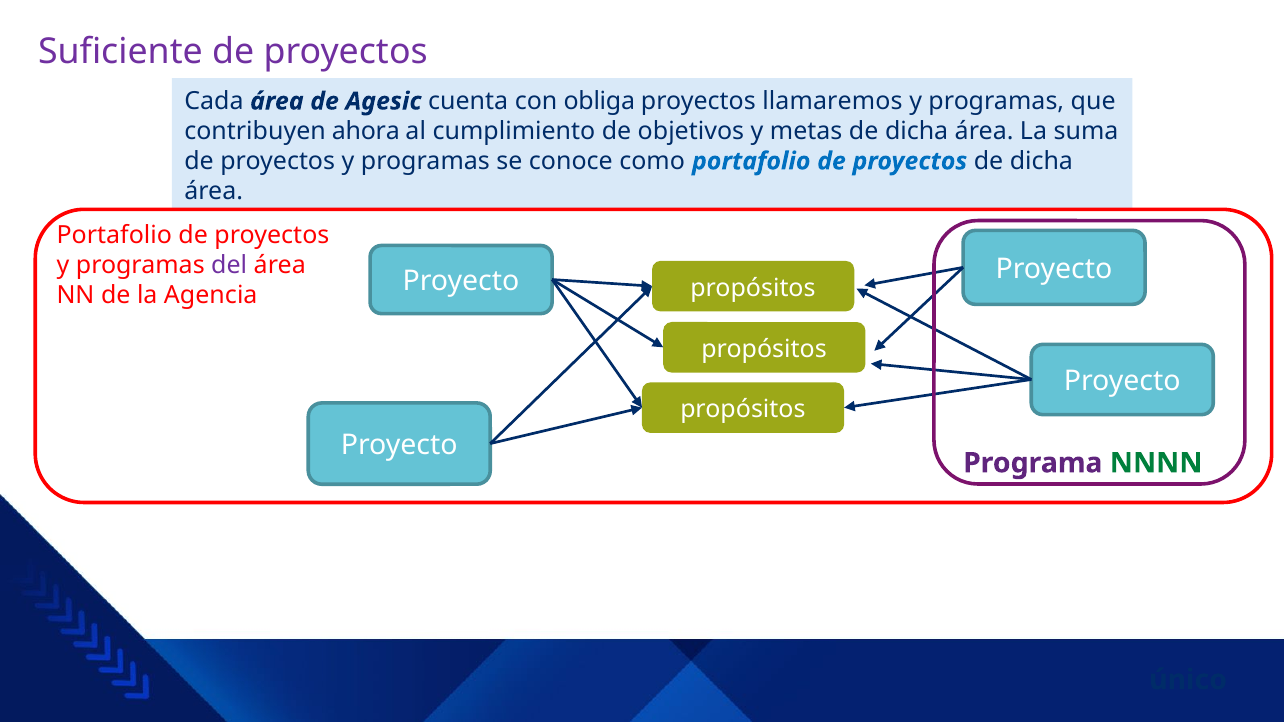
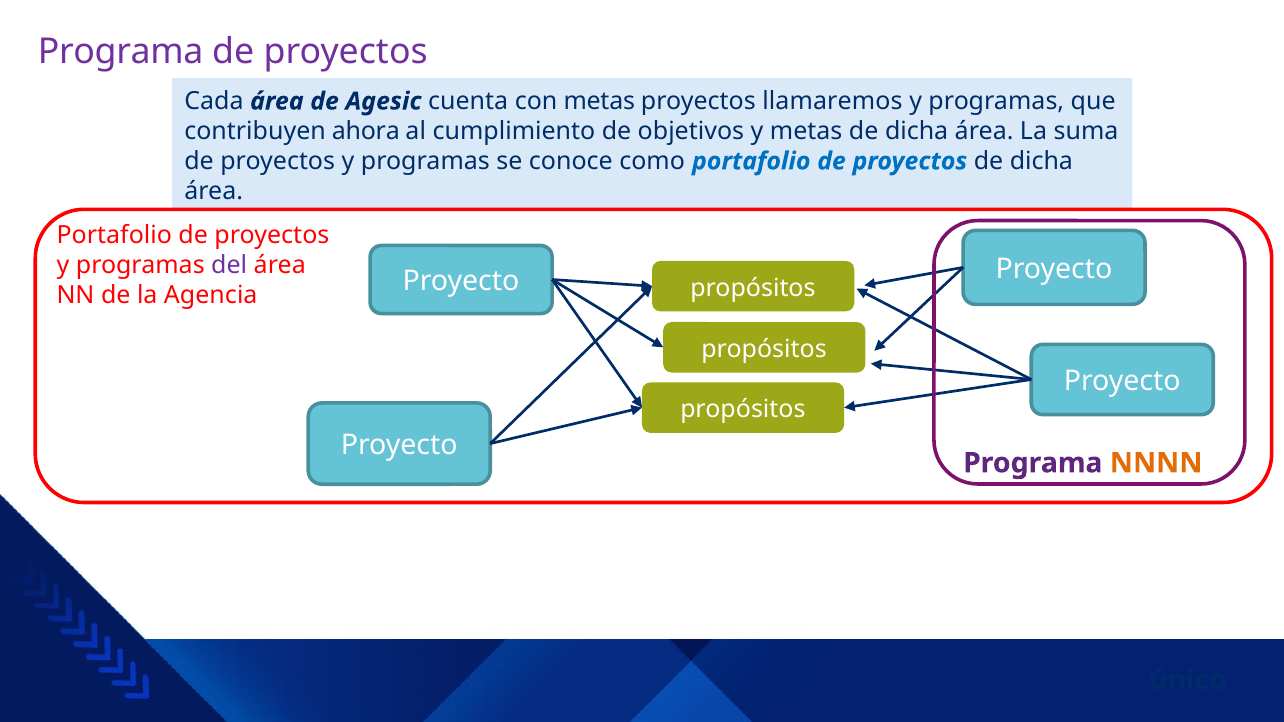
Suficiente: Suficiente -> Programa (121, 52)
con obliga: obliga -> metas (599, 101)
NNNN colour: green -> orange (1156, 463)
